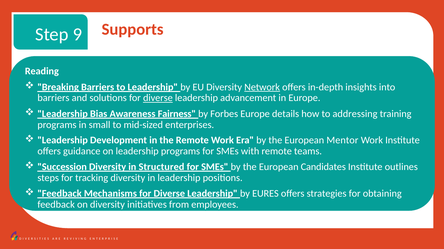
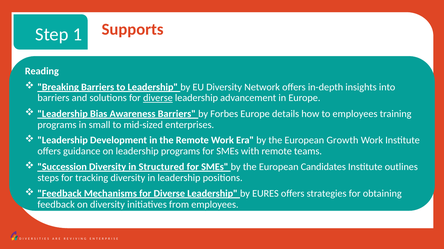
9: 9 -> 1 (77, 34)
Network underline: present -> none (262, 87)
Awareness Fairness: Fairness -> Barriers (177, 114)
to addressing: addressing -> employees (355, 114)
Mentor: Mentor -> Growth (342, 141)
